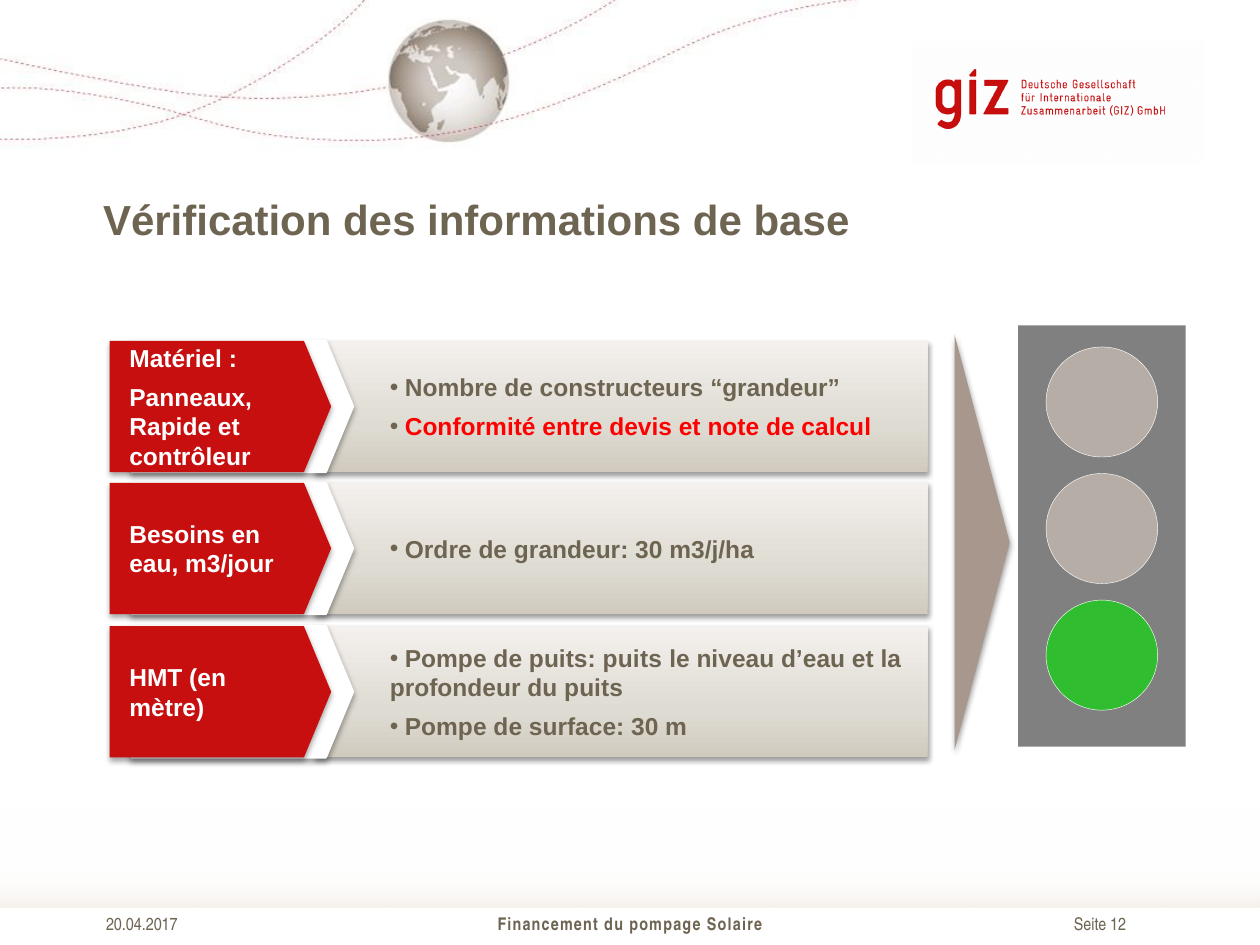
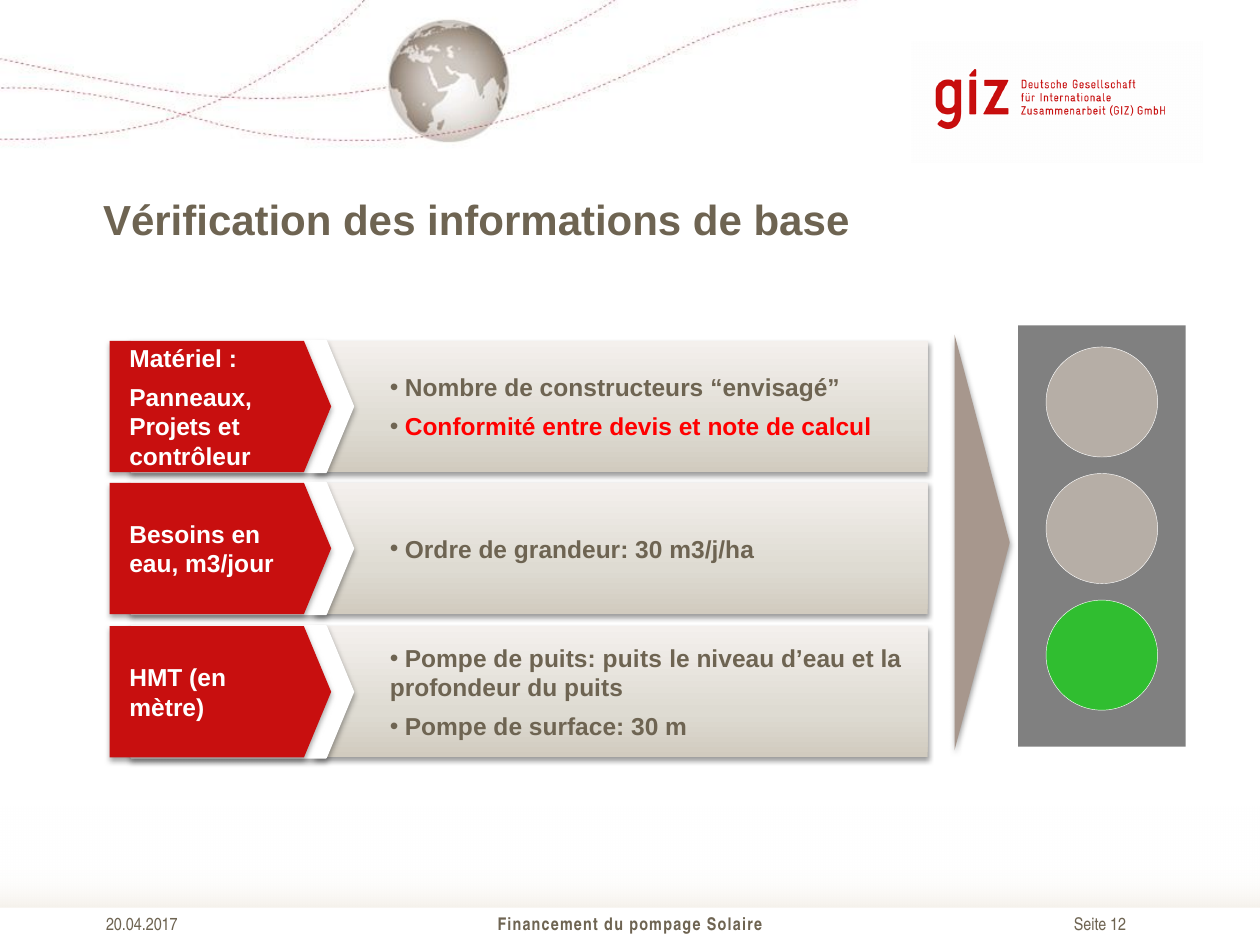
constructeurs grandeur: grandeur -> envisagé (775, 389)
Rapide: Rapide -> Projets (170, 428)
